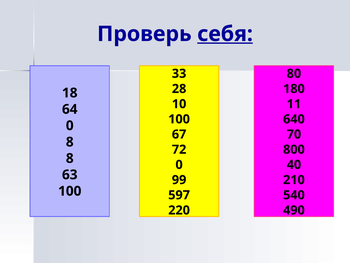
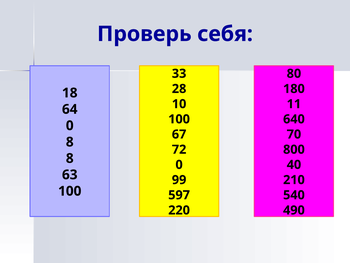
себя underline: present -> none (225, 34)
